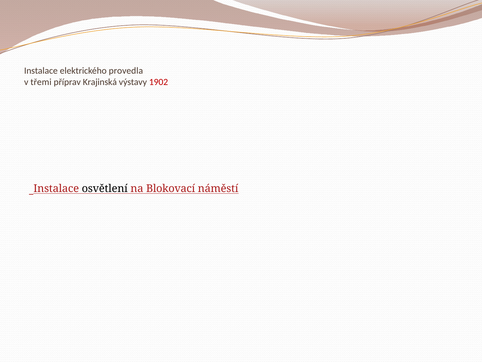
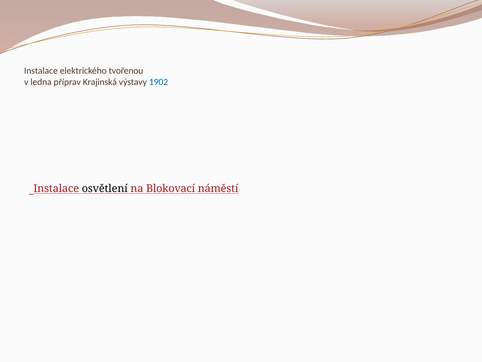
provedla: provedla -> tvořenou (126, 71)
třemi: třemi -> ledna (41, 82)
1902 colour: red -> blue (159, 82)
